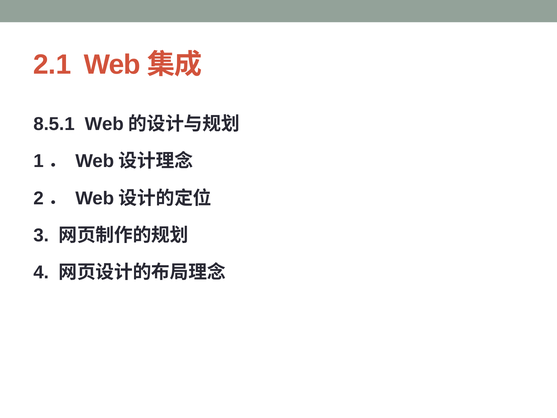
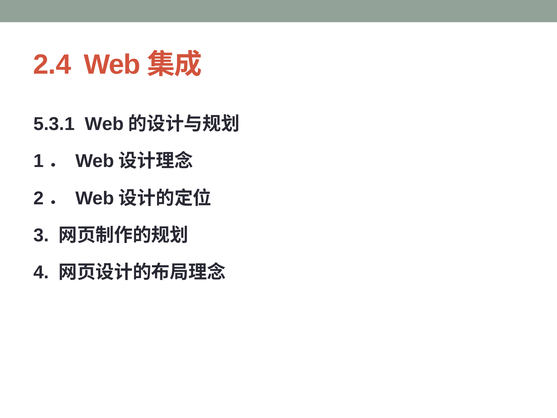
2.1: 2.1 -> 2.4 (52, 65)
8.5.1: 8.5.1 -> 5.3.1 (54, 124)
